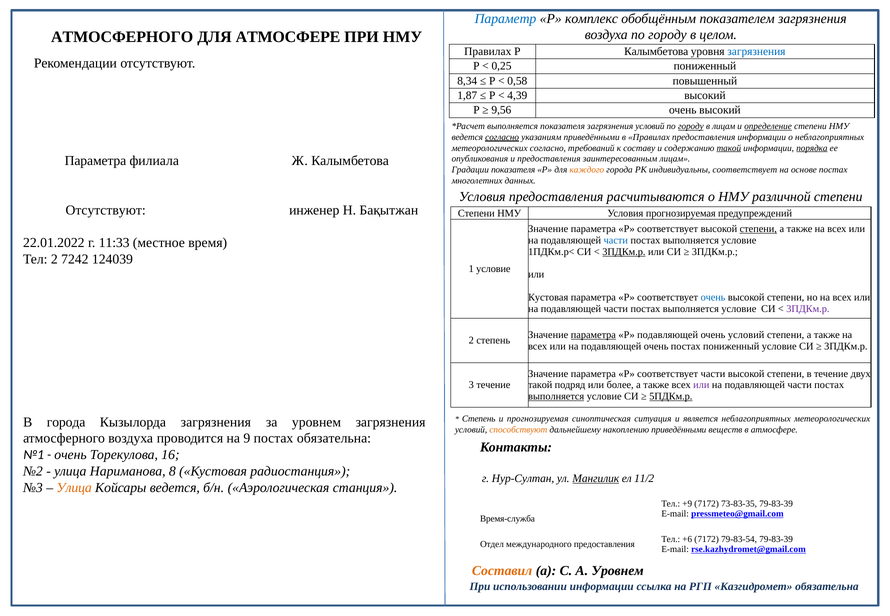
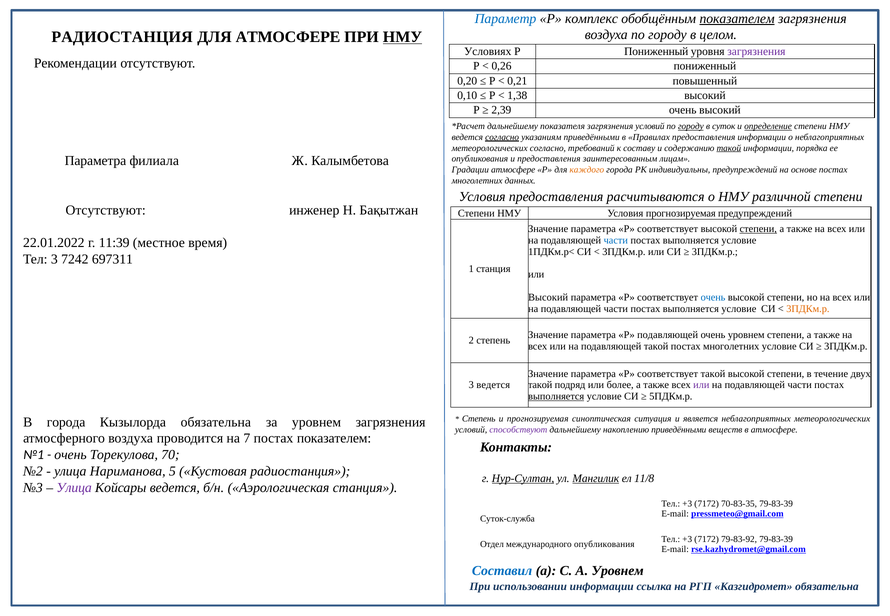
показателем underline: none -> present (737, 19)
АТМОСФЕРНОГО: АТМОСФЕРНОГО -> РАДИОСТАНЦИЯ (122, 37)
НМУ underline: none -> present (402, 37)
Правилах: Правилах -> Условиях (488, 51)
Р Калымбетова: Калымбетова -> Пониженный (656, 51)
загрязнения colour: blue -> purple (756, 51)
0,25: 0,25 -> 0,26 (502, 66)
8,34: 8,34 -> 0,20 (467, 81)
0,58: 0,58 -> 0,21 (517, 81)
1,87: 1,87 -> 0,10 (467, 95)
4,39: 4,39 -> 1,38 (517, 95)
9,56: 9,56 -> 2,39 (501, 110)
выполняется: выполняется -> дальнейшему (513, 126)
в лицам: лицам -> суток (724, 126)
порядка underline: present -> none (812, 148)
Градации показателя: показателя -> атмосфере (513, 170)
индивидуальны соответствует: соответствует -> предупреждений (745, 170)
11:33: 11:33 -> 11:39 (114, 243)
3ПДКм.р underline: present -> none (624, 252)
Тел 2: 2 -> 3 (54, 259)
124039: 124039 -> 697311 (112, 259)
1 условие: условие -> станция (493, 269)
Кустовая: Кустовая -> Высокий (548, 297)
3ПДКм.р colour: purple -> orange (808, 309)
параметра underline: present -> none (593, 335)
очень условий: условий -> уровнем (746, 335)
на подавляющей очень: очень -> такой (656, 346)
пониженный: пониженный -> многолетних (731, 346)
соответствует части: части -> такой (713, 374)
3 течение: течение -> ведется (493, 385)
5ПДКм.р underline: present -> none (671, 397)
Кызылорда загрязнения: загрязнения -> обязательна (216, 422)
способствуют colour: orange -> purple (518, 430)
9: 9 -> 7 (247, 439)
постах обязательна: обязательна -> показателем (334, 439)
16: 16 -> 70 (170, 455)
8: 8 -> 5 (172, 471)
Нур-Султан underline: none -> present (523, 479)
11/2: 11/2 -> 11/8 (644, 479)
Улица colour: orange -> purple (74, 488)
+9: +9 -> +3 (687, 504)
73-83-35: 73-83-35 -> 70-83-35 (739, 504)
Время-служба: Время-служба -> Суток-служба (507, 519)
+6: +6 -> +3 (687, 539)
79-83-54: 79-83-54 -> 79-83-92 (739, 539)
международного предоставления: предоставления -> опубликования (604, 545)
Составил colour: orange -> blue (502, 571)
